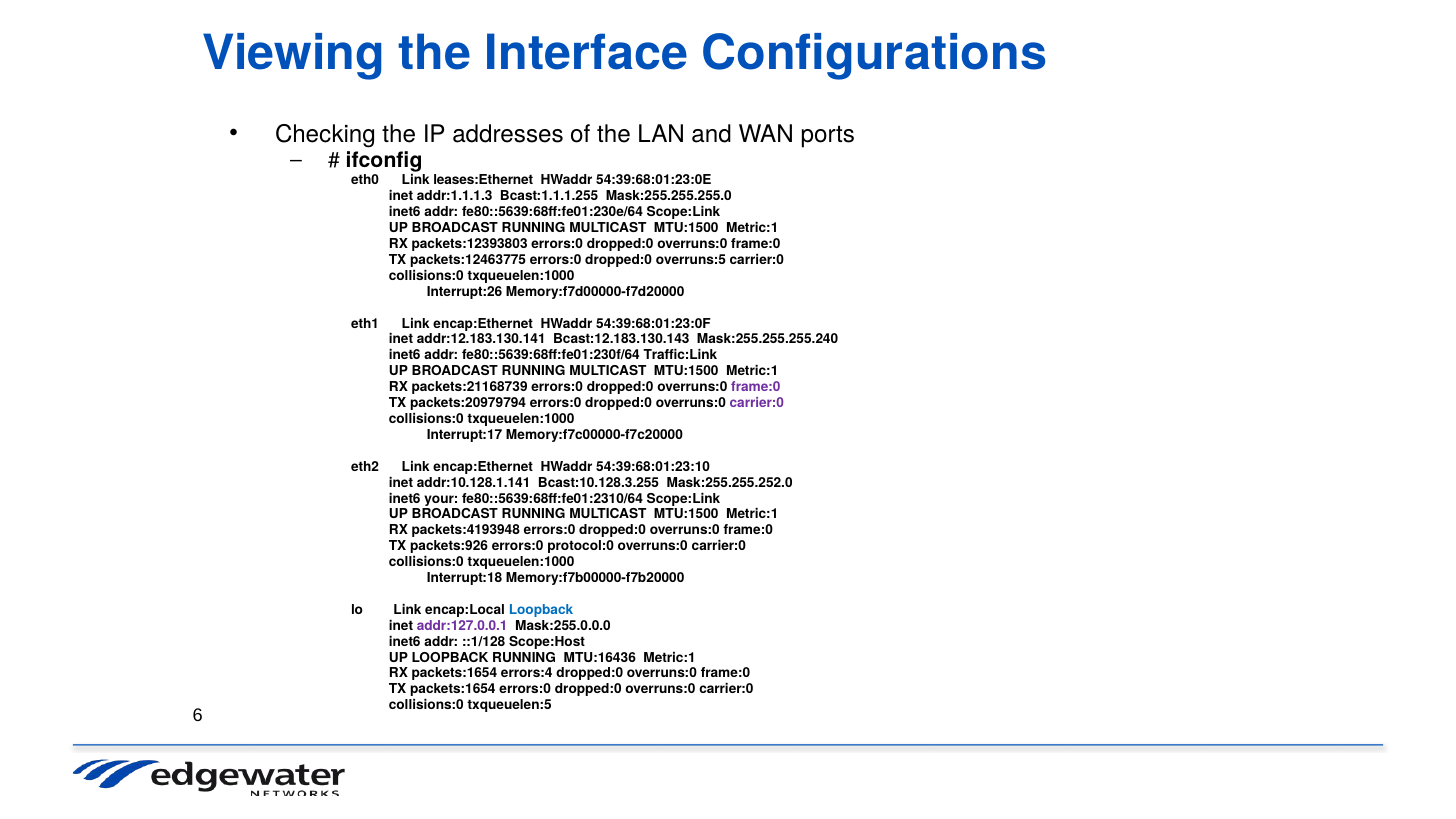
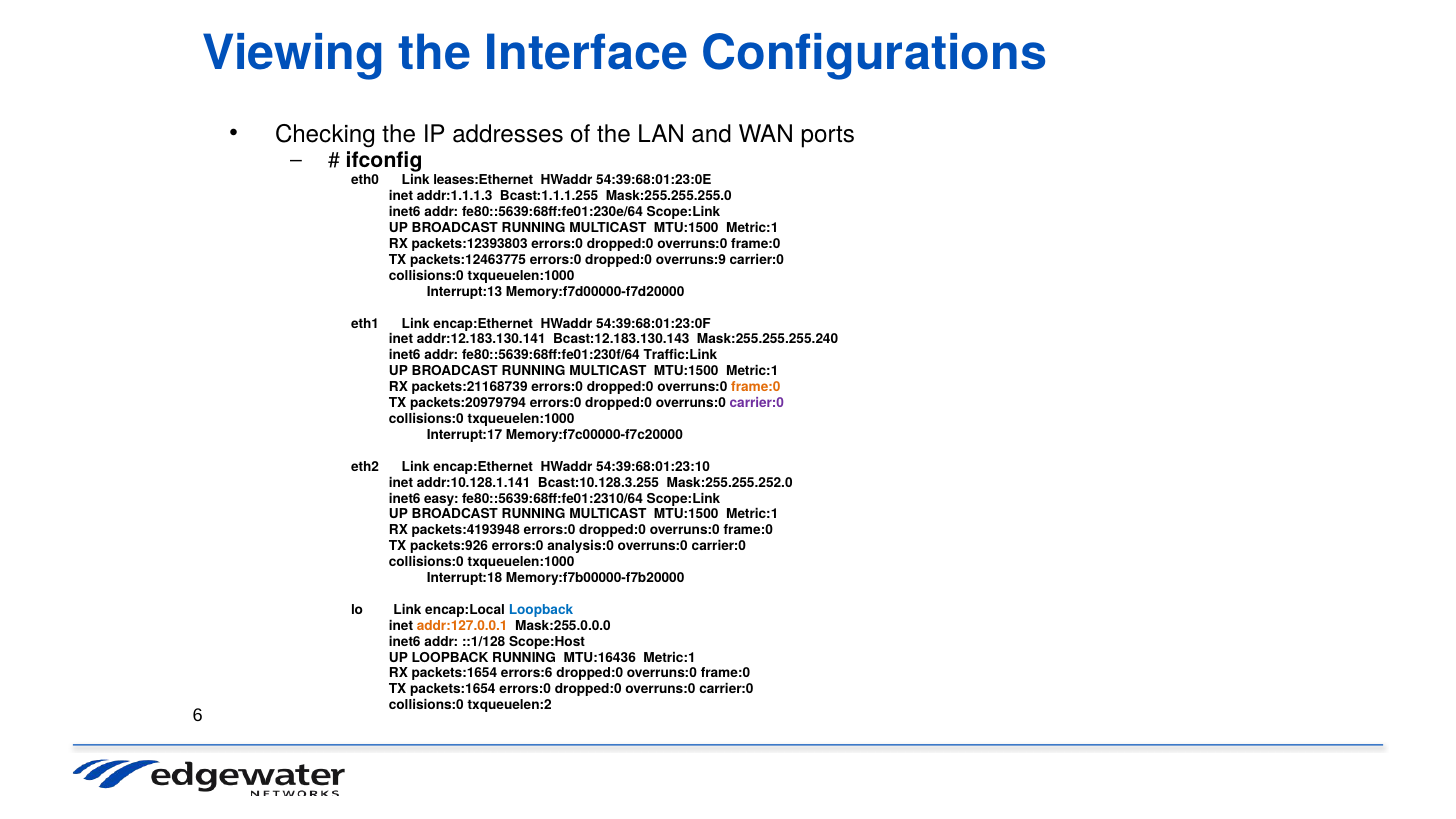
overruns:5: overruns:5 -> overruns:9 (691, 260)
Interrupt:26: Interrupt:26 -> Interrupt:13 (465, 292)
frame:0 colour: purple -> orange (756, 387)
your: your -> easy (441, 498)
protocol:0: protocol:0 -> analysis:0 (581, 546)
addr:127.0.0.1 colour: purple -> orange (462, 626)
errors:4: errors:4 -> errors:6 (527, 673)
txqueuelen:5: txqueuelen:5 -> txqueuelen:2 (510, 705)
